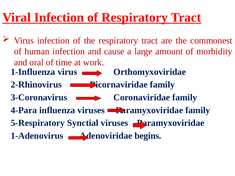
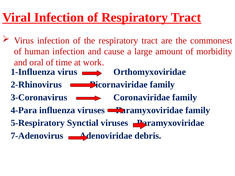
1-Adenovirus: 1-Adenovirus -> 7-Adenovirus (37, 136)
begins: begins -> debris (148, 136)
